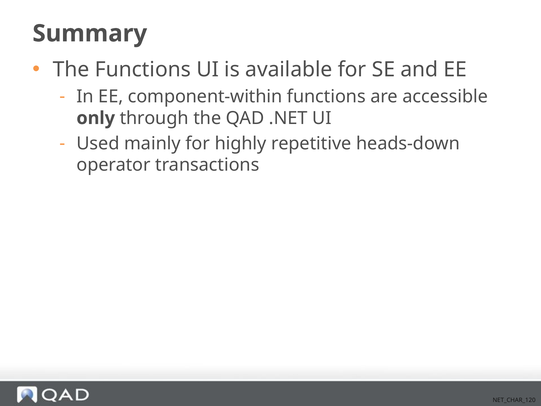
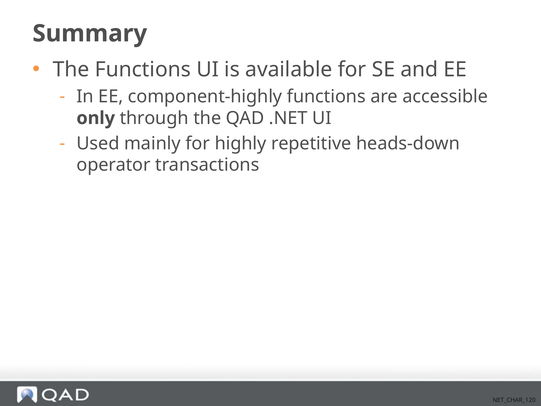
component-within: component-within -> component-highly (205, 96)
